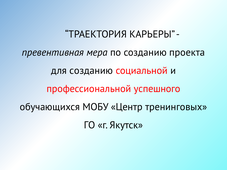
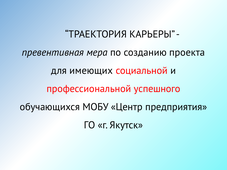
для созданию: созданию -> имеющих (91, 71)
тренинговых: тренинговых -> предприятия (176, 107)
